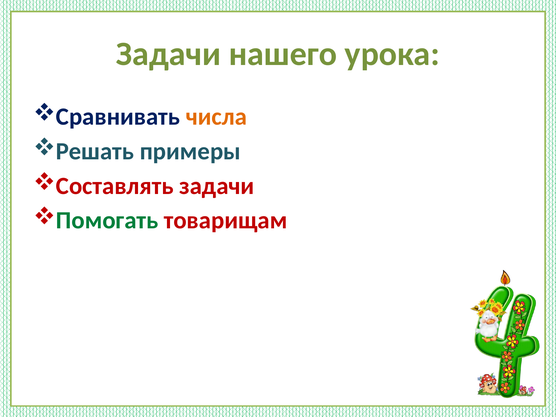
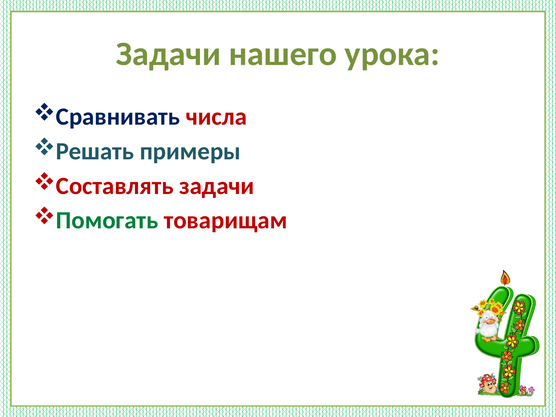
числа colour: orange -> red (216, 117)
